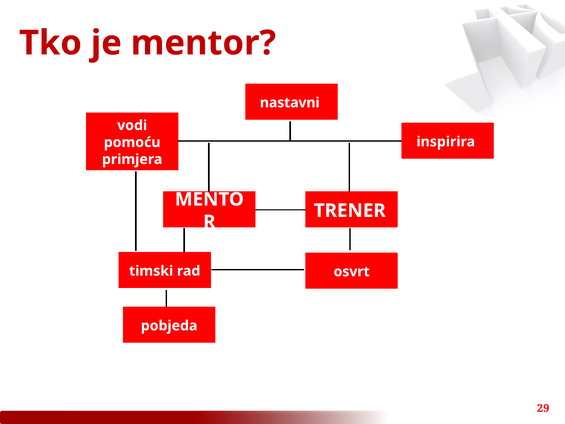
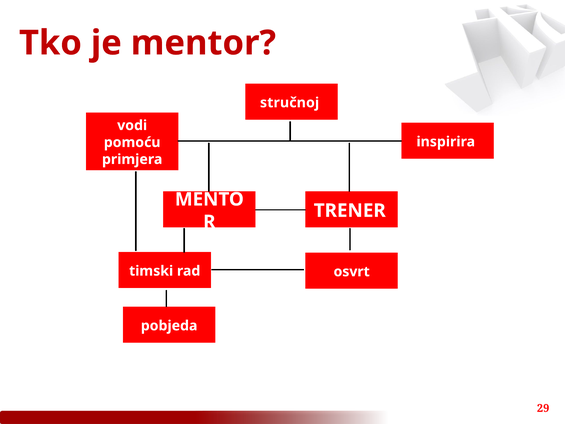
nastavni: nastavni -> stručnoj (290, 103)
